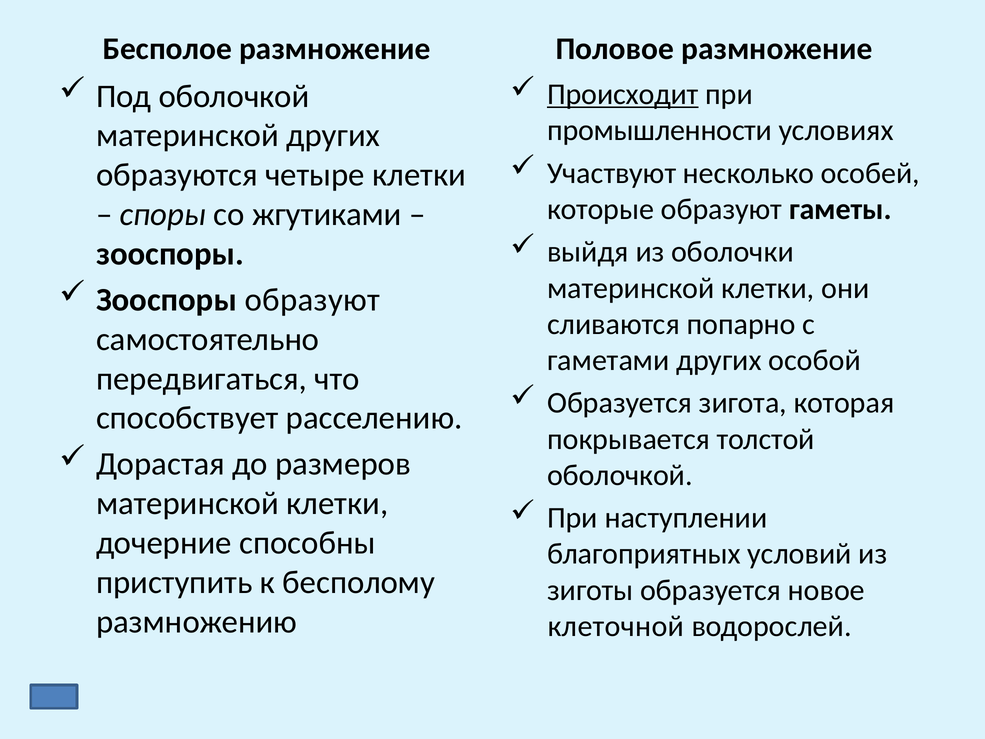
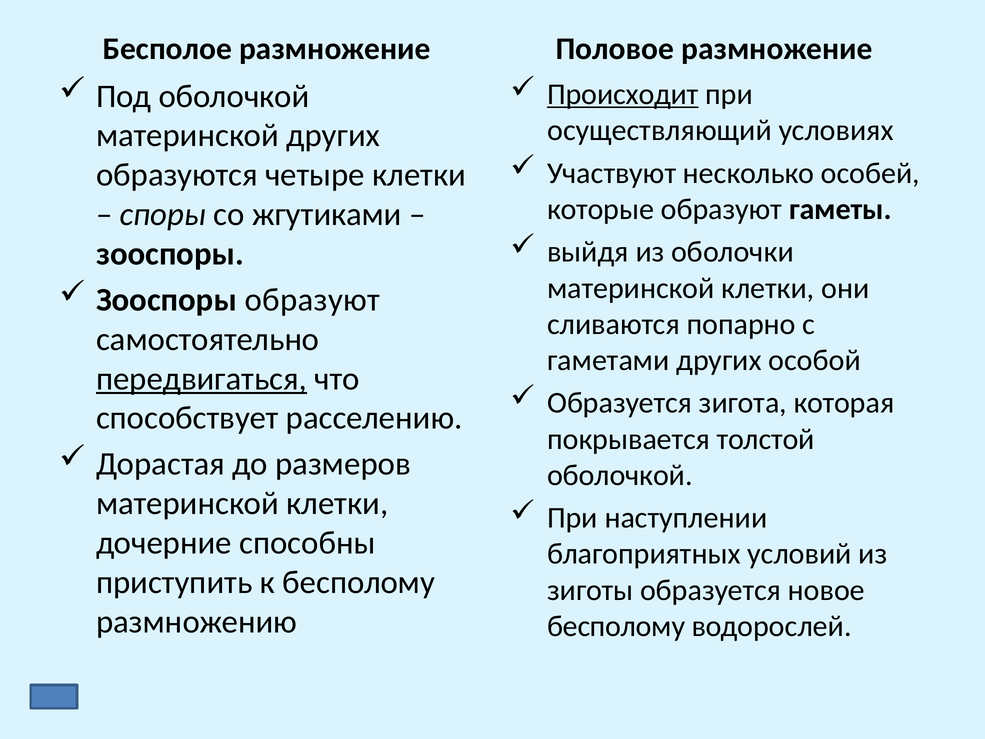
промышленности: промышленности -> осуществляющий (659, 130)
передвигаться underline: none -> present (202, 379)
клеточной: клеточной -> бесполому (616, 626)
